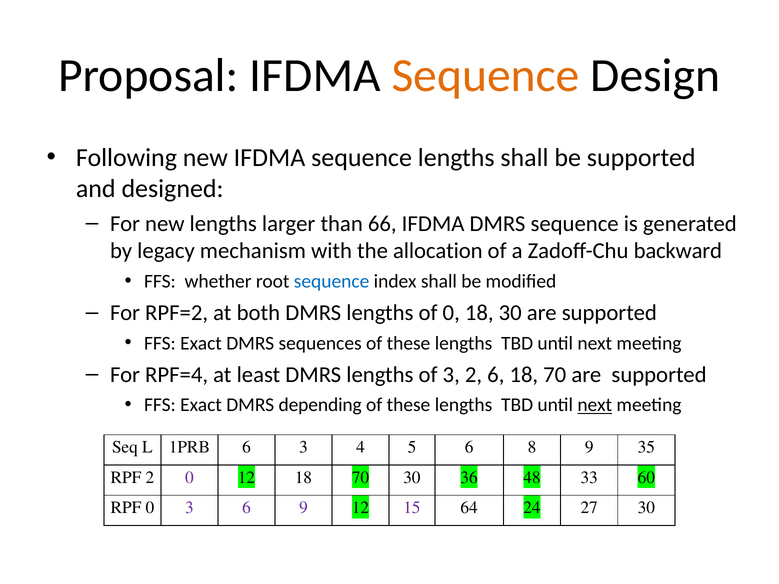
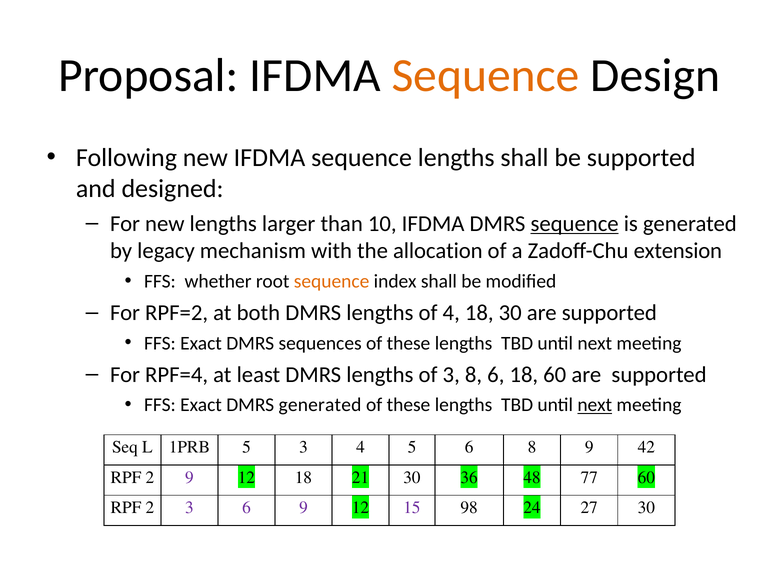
66: 66 -> 10 (382, 224)
sequence underline: none -> present (575, 224)
backward: backward -> extension (678, 251)
sequence colour: blue -> orange (332, 281)
of 0: 0 -> 4 (451, 313)
3 2: 2 -> 8 (474, 375)
6 18 70: 70 -> 60 (555, 375)
DMRS depending: depending -> generated (320, 405)
1PRB 6: 6 -> 5 (246, 447)
35: 35 -> 42 (646, 447)
2 0: 0 -> 9 (189, 478)
12 18 70: 70 -> 21 (360, 478)
33: 33 -> 77 (589, 478)
0: 0 -> 2 (150, 508)
64: 64 -> 98 (469, 508)
